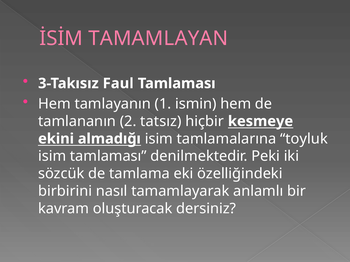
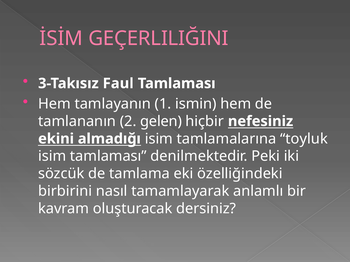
TAMAMLAYAN: TAMAMLAYAN -> GEÇERLILIĞINI (158, 38)
tatsız: tatsız -> gelen (161, 121)
kesmeye: kesmeye -> nefesiniz (261, 121)
